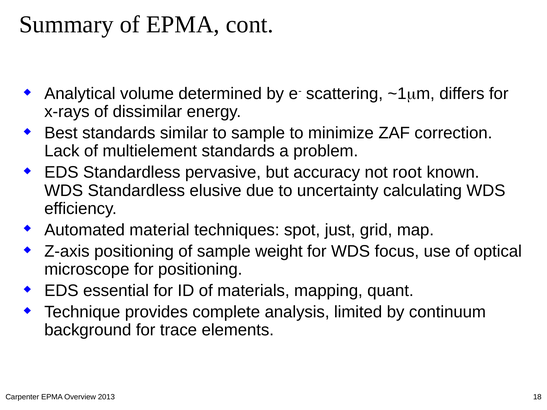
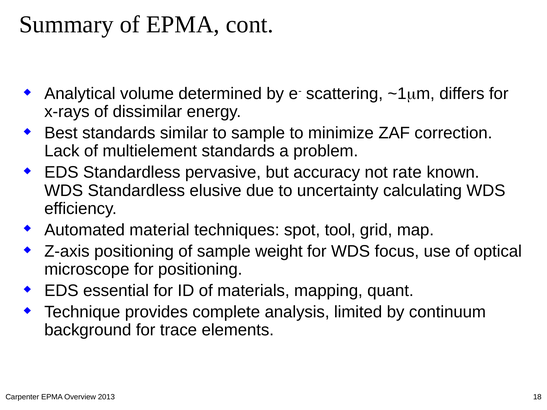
root: root -> rate (407, 173)
just: just -> tool (340, 230)
